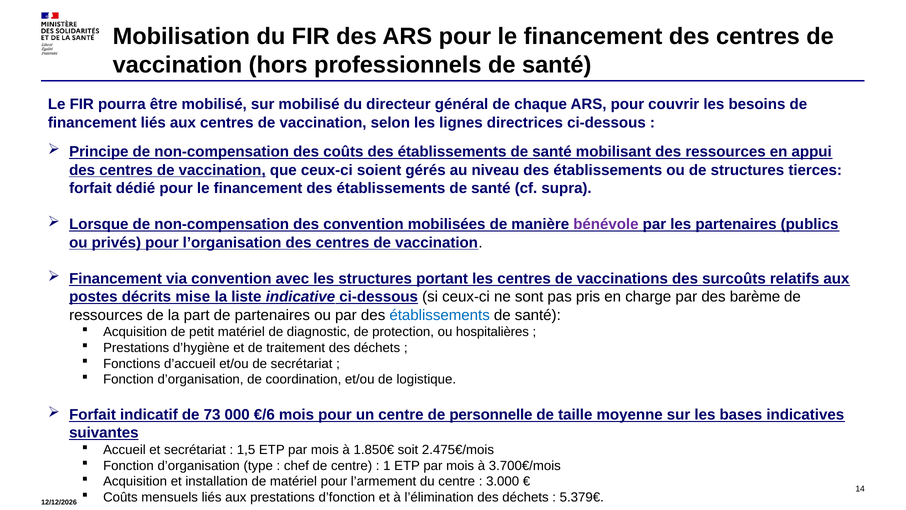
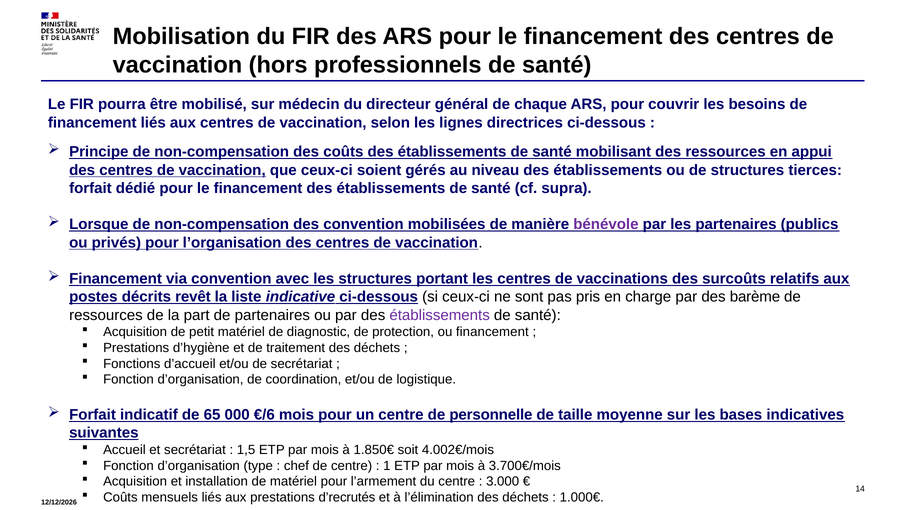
sur mobilisé: mobilisé -> médecin (309, 104)
mise: mise -> revêt (193, 297)
établissements colour: blue -> purple (440, 315)
ou hospitalières: hospitalières -> financement (492, 332)
73: 73 -> 65 (212, 415)
2.475€/mois: 2.475€/mois -> 4.002€/mois (458, 450)
d’fonction: d’fonction -> d’recrutés (347, 497)
5.379€: 5.379€ -> 1.000€ (582, 497)
